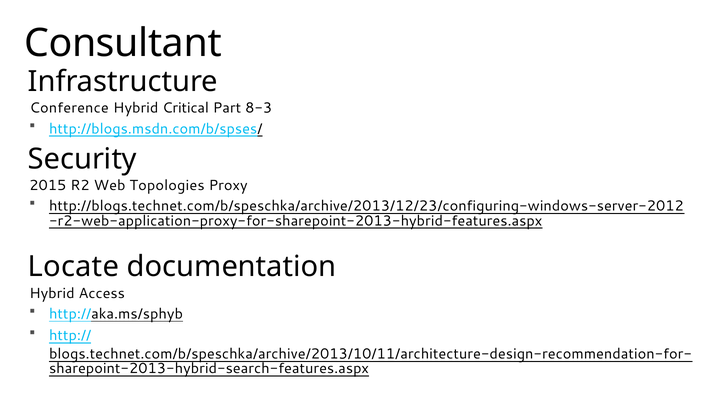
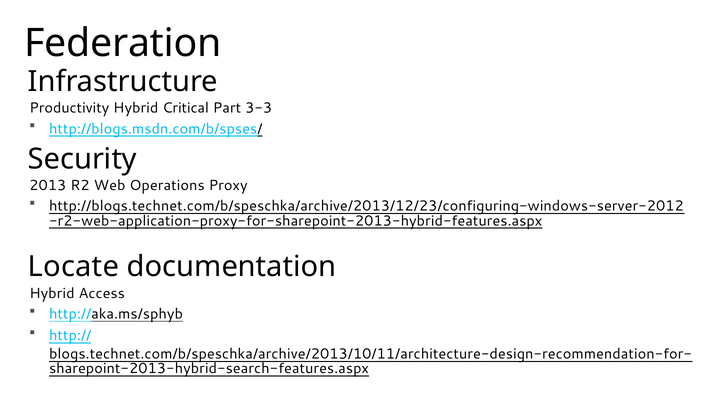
Consultant: Consultant -> Federation (123, 43)
Conference: Conference -> Productivity (69, 108)
8-3: 8-3 -> 3-3 (259, 108)
2015: 2015 -> 2013 (48, 186)
Topologies: Topologies -> Operations (167, 186)
